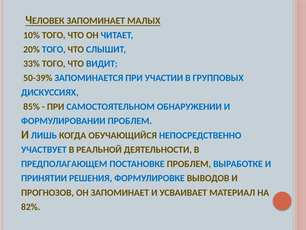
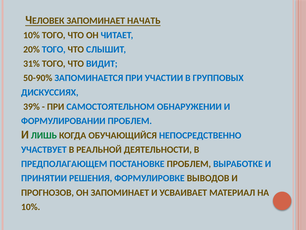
МАЛЫХ: МАЛЫХ -> НАЧАТЬ (144, 21)
33%: 33% -> 31% (32, 64)
50-39%: 50-39% -> 50-90% (38, 78)
85%: 85% -> 39% (32, 106)
ЛИШЬ colour: blue -> green (44, 135)
82%: 82% -> 10% (31, 207)
